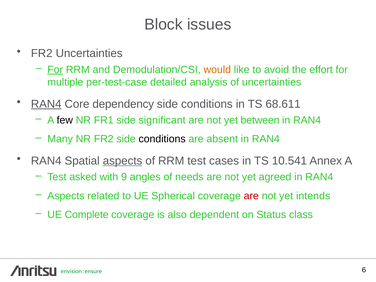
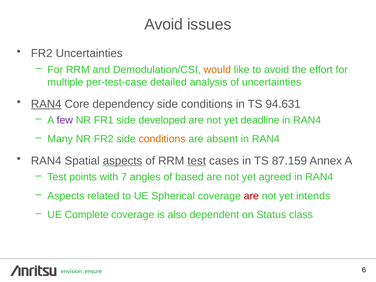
Block: Block -> Avoid (164, 24)
For underline: present -> none (55, 70)
68.611: 68.611 -> 94.631 (283, 104)
few colour: black -> purple (65, 120)
significant: significant -> developed (162, 120)
between: between -> deadline (260, 120)
conditions colour: black -> orange (162, 139)
test underline: none -> present (197, 161)
10.541: 10.541 -> 87.159 (289, 161)
asked: asked -> points (83, 177)
9: 9 -> 7 (124, 177)
needs: needs -> based (189, 177)
